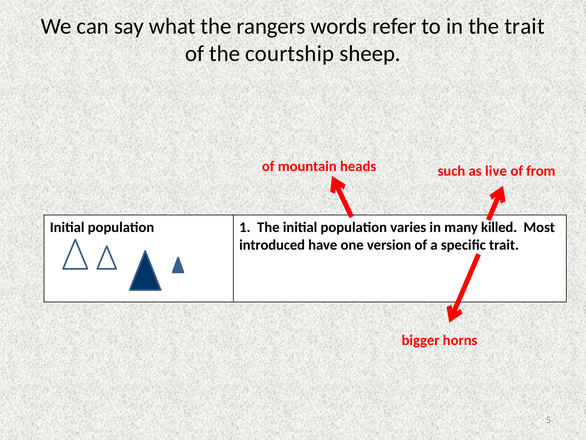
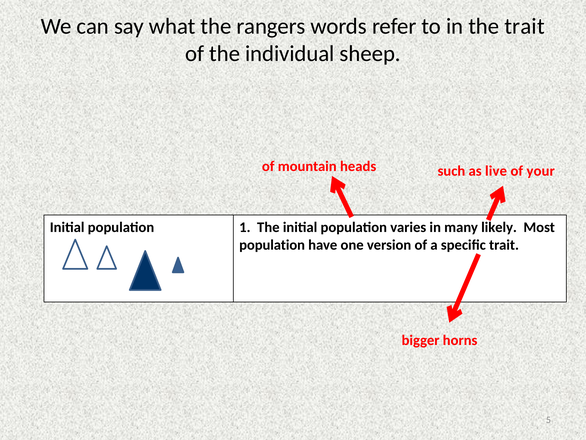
courtship: courtship -> individual (290, 54)
from: from -> your (541, 171)
killed: killed -> likely (499, 227)
introduced: introduced -> population (272, 245)
